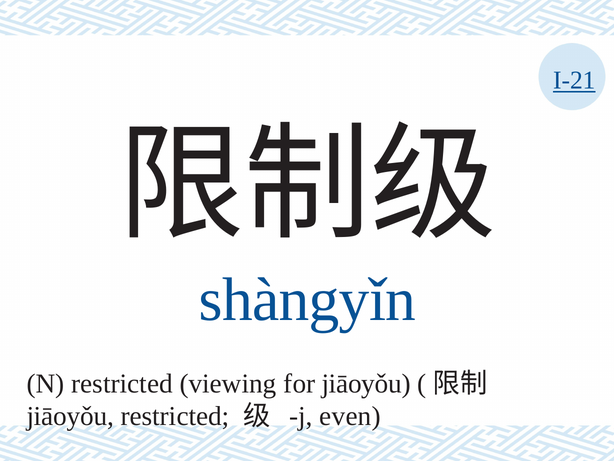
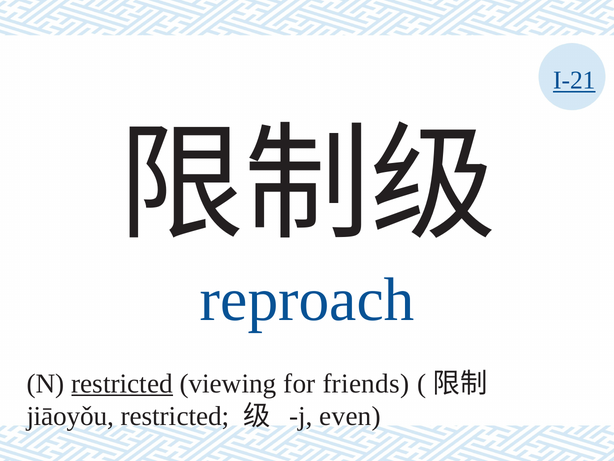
shàngyǐn: shàngyǐn -> reproach (307, 300)
restricted underline: none -> present (122, 383)
for jiāoyǒu: jiāoyǒu -> friends (366, 383)
